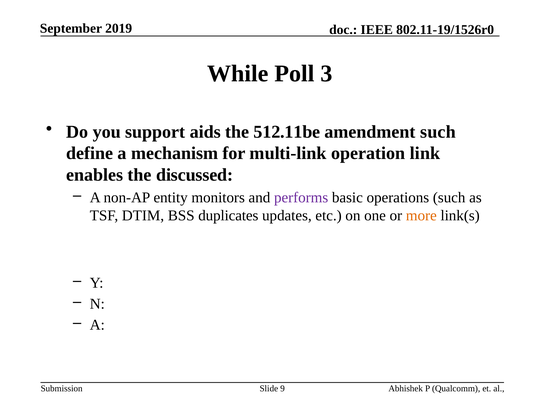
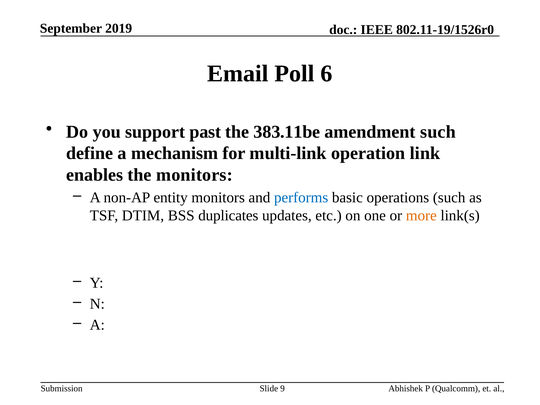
While: While -> Email (238, 74)
3: 3 -> 6 (327, 74)
aids: aids -> past (205, 132)
512.11be: 512.11be -> 383.11be (287, 132)
the discussed: discussed -> monitors (195, 175)
performs colour: purple -> blue (301, 198)
